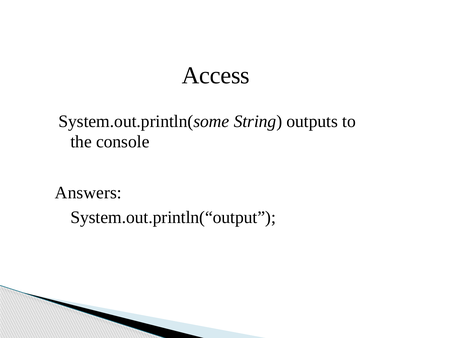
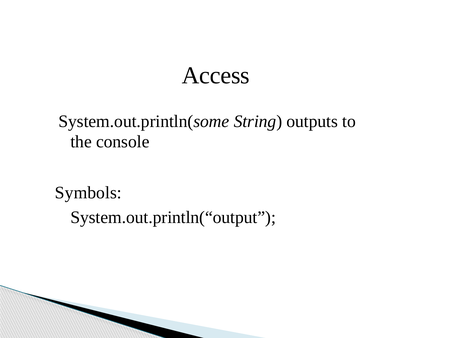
Answers: Answers -> Symbols (88, 192)
